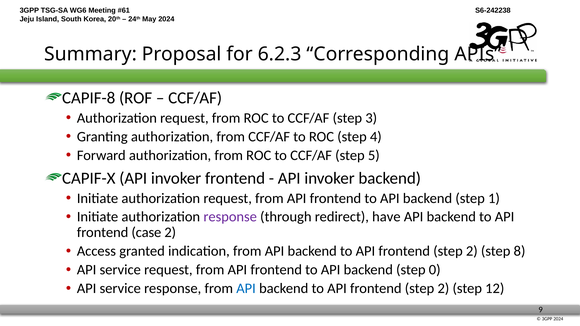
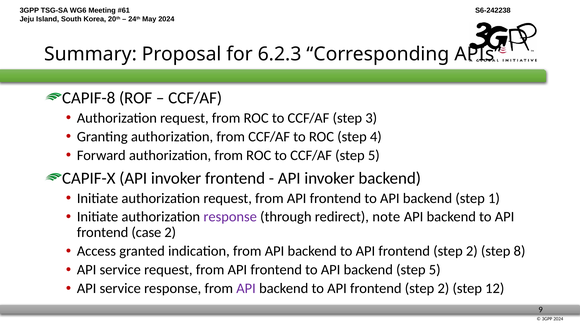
have: have -> note (386, 217)
backend step 0: 0 -> 5 (435, 270)
API colour: blue -> purple (246, 289)
